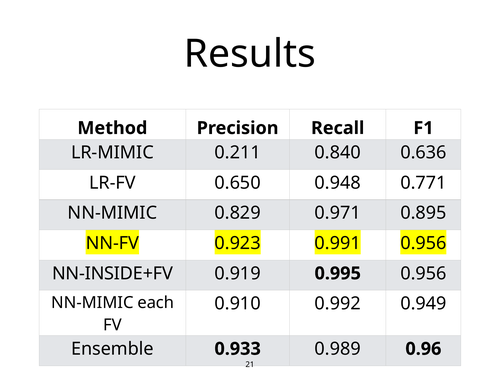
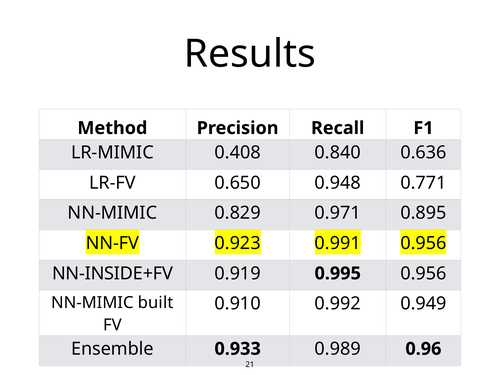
0.211: 0.211 -> 0.408 (238, 153)
each: each -> built (156, 303)
